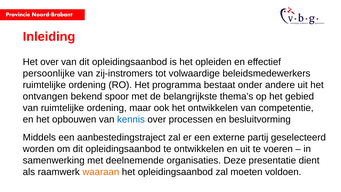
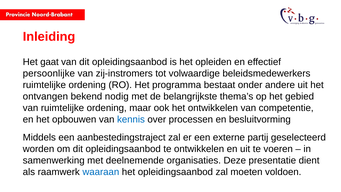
Het over: over -> gaat (49, 62)
spoor: spoor -> nodig (117, 96)
waaraan colour: orange -> blue (101, 172)
